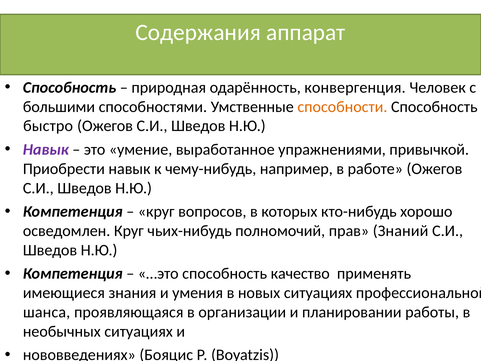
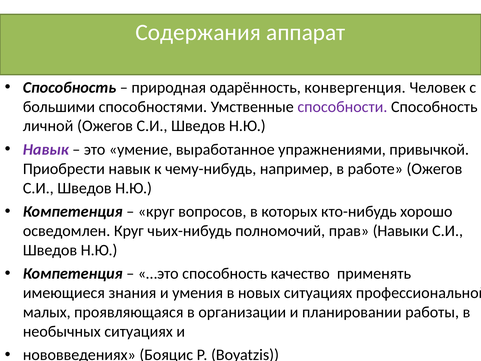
способности colour: orange -> purple (342, 107)
быстро: быстро -> личной (48, 126)
Знаний: Знаний -> Навыки (401, 231)
шанса: шанса -> малых (47, 312)
